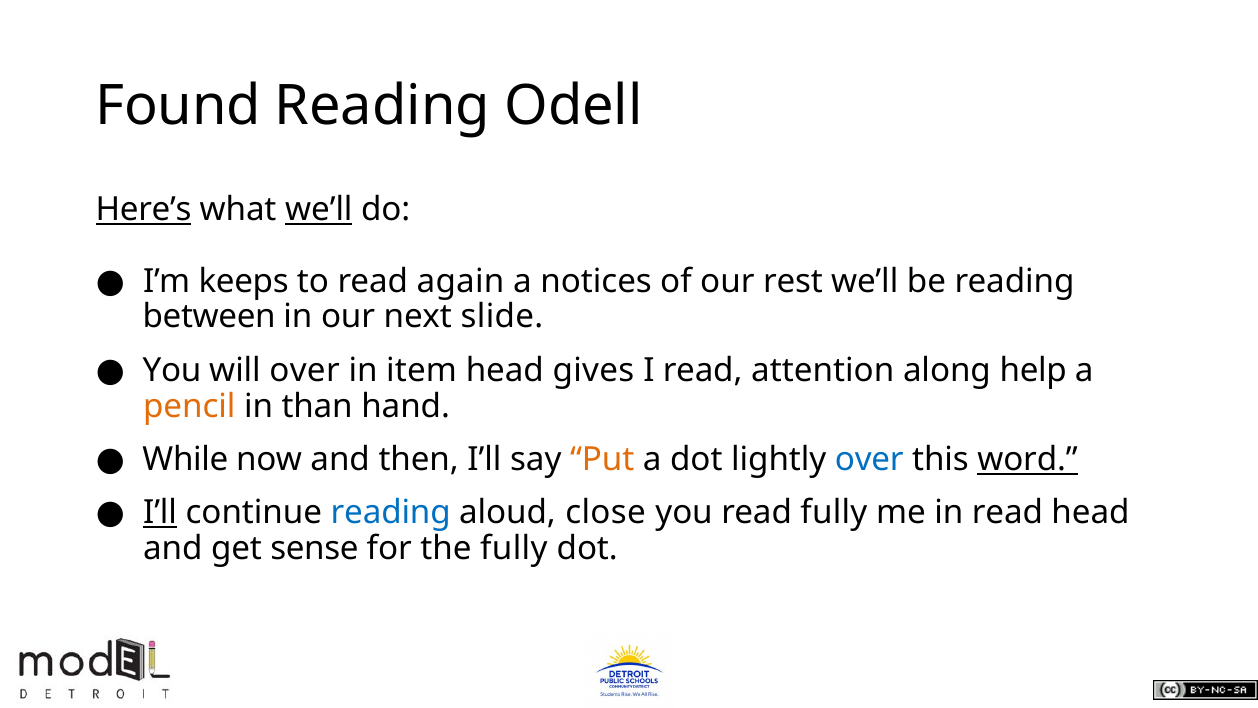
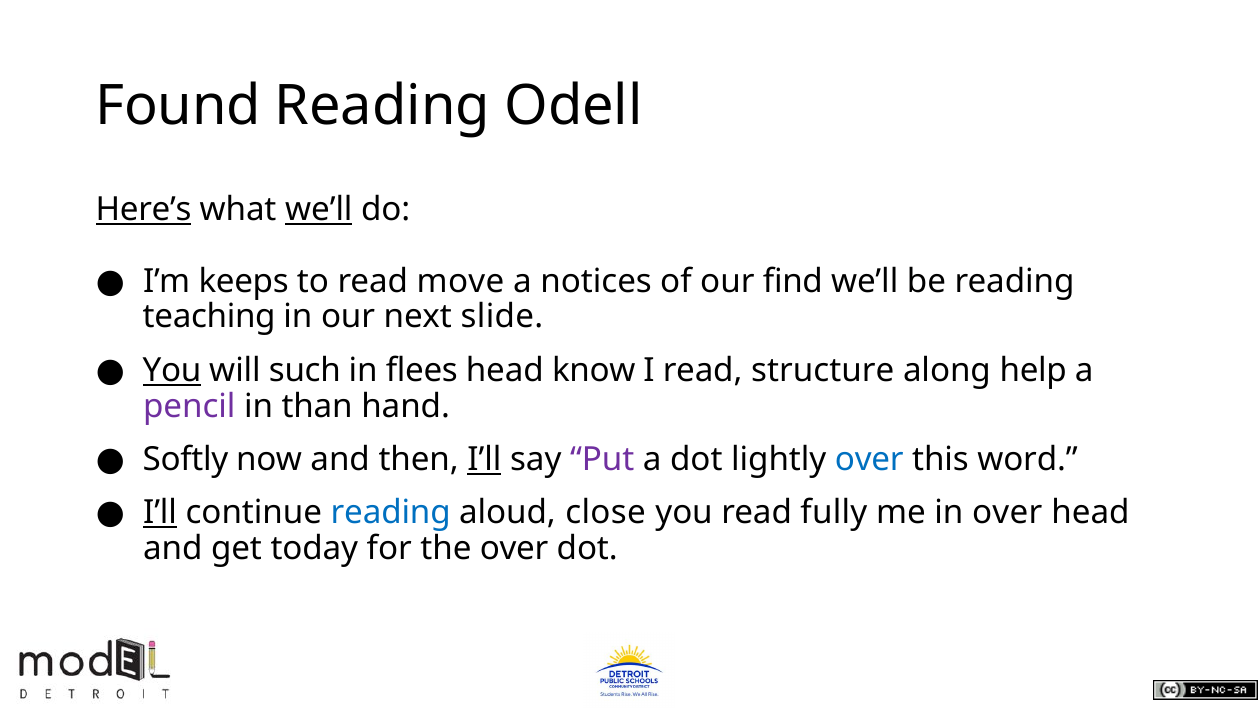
again: again -> move (461, 281)
rest: rest -> find (793, 281)
between: between -> teaching (209, 317)
You underline: none -> present (172, 370)
will over: over -> such (305, 370)
item: item -> flees (422, 370)
gives: gives -> know (594, 370)
attention: attention -> structure (823, 370)
pencil colour: orange -> purple (189, 406)
While: While -> Softly (185, 459)
I’ll underline: none -> present (484, 459)
Put colour: orange -> purple (602, 459)
word underline: present -> none (1028, 459)
in read: read -> over (1007, 513)
sense: sense -> today (314, 549)
the fully: fully -> over (514, 549)
